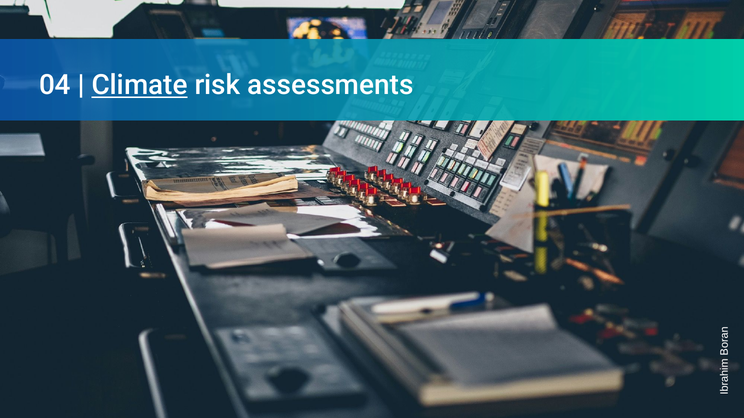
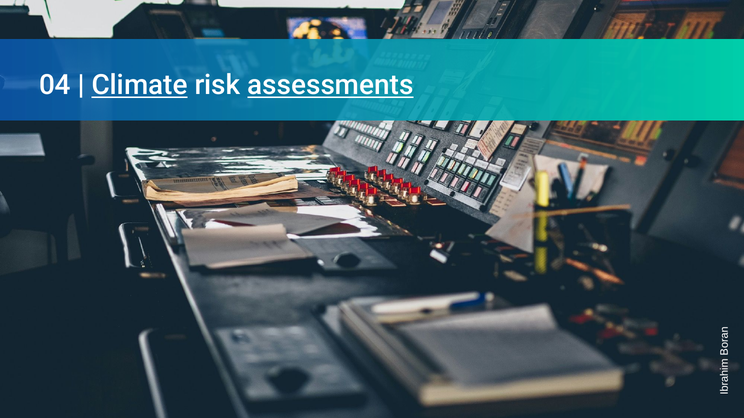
assessments underline: none -> present (330, 85)
